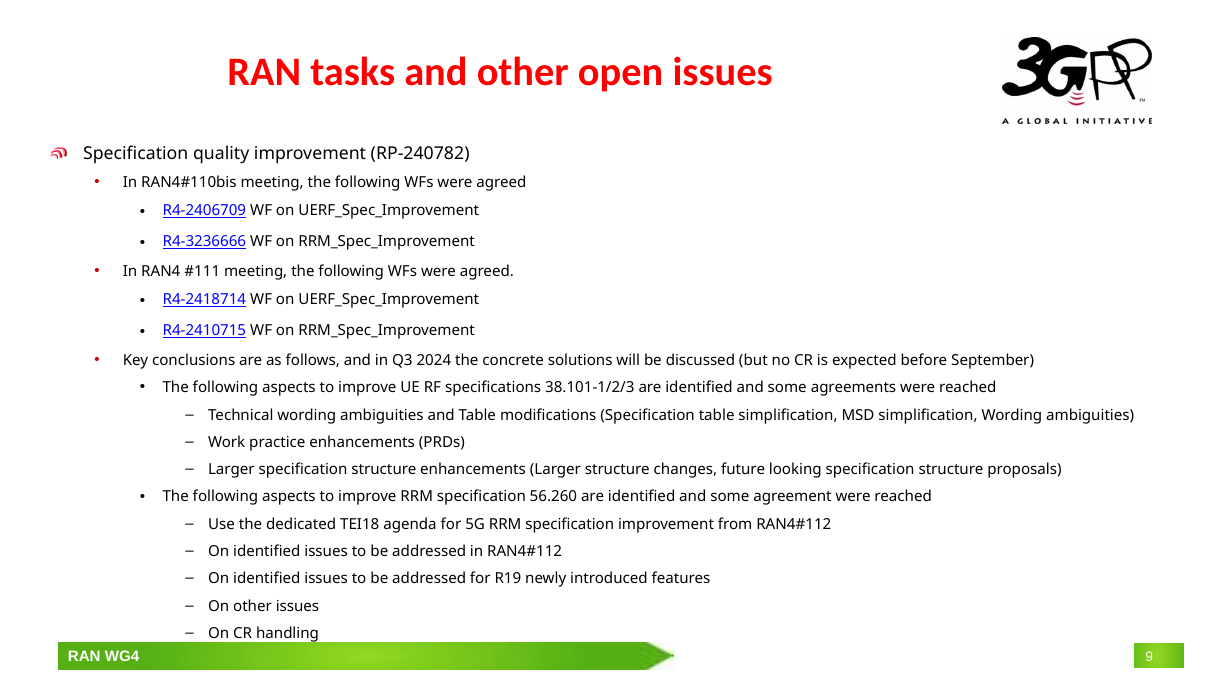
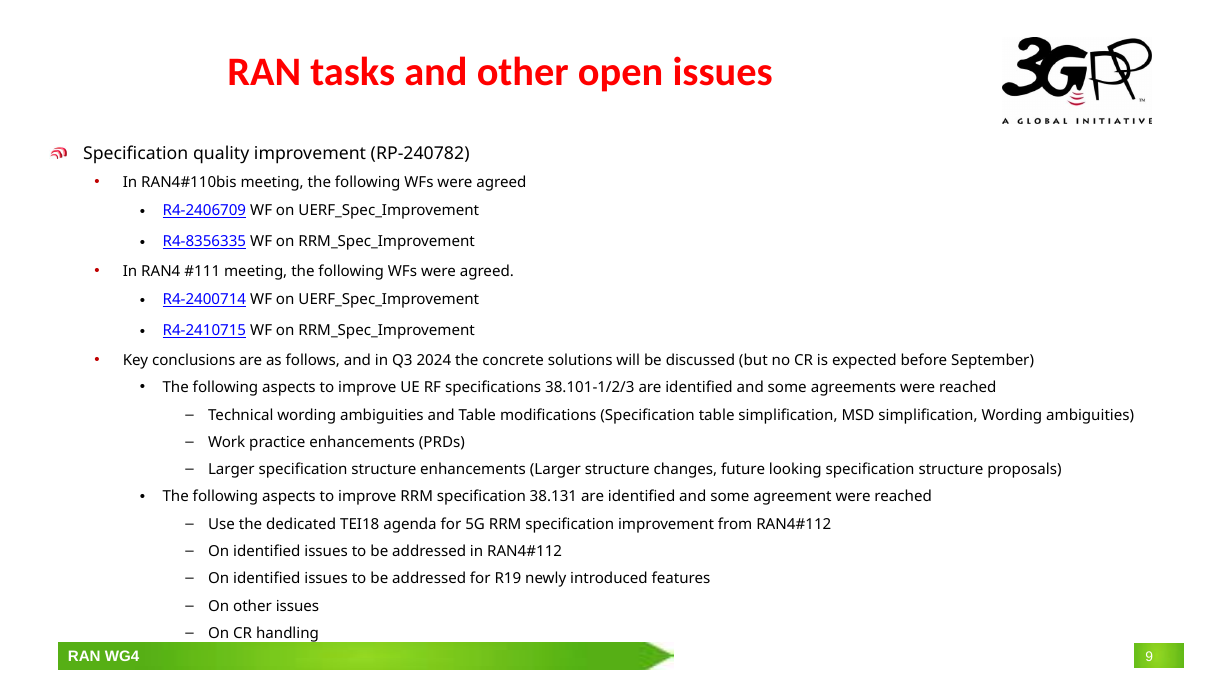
R4-3236666: R4-3236666 -> R4-8356335 (204, 242)
R4-2418714: R4-2418714 -> R4-2400714 (204, 300)
56.260: 56.260 -> 38.131 (553, 497)
